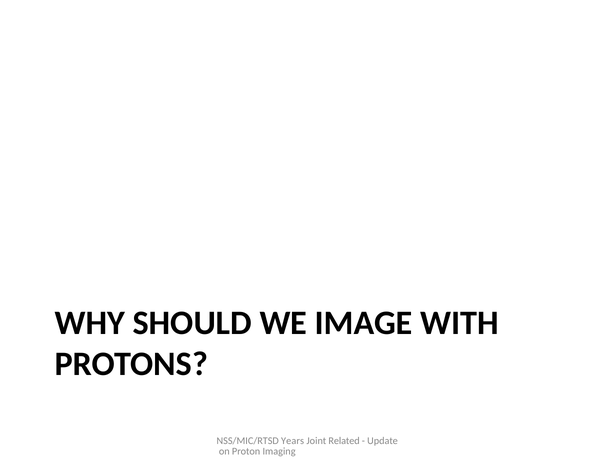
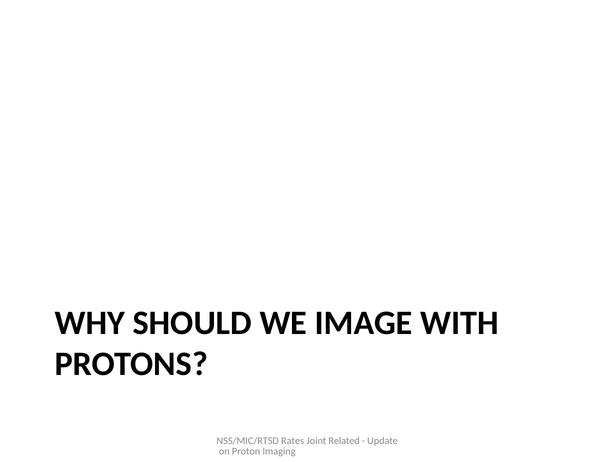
Years: Years -> Rates (293, 441)
